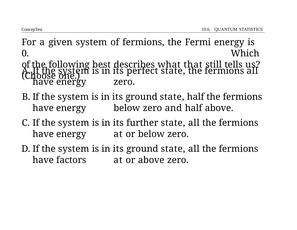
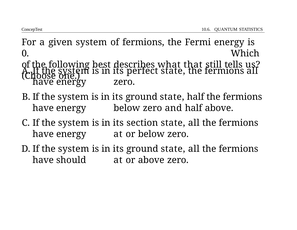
further: further -> section (142, 123)
factors: factors -> should (71, 160)
